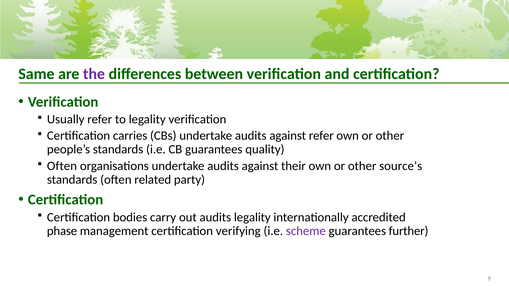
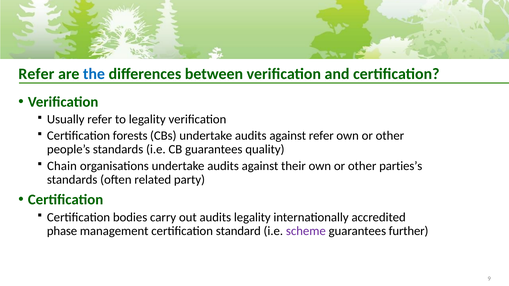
Same: Same -> Refer (36, 74)
the colour: purple -> blue (94, 74)
carries: carries -> forests (130, 136)
Often: Often -> Chain (62, 166)
source’s: source’s -> parties’s (401, 166)
verifying: verifying -> standard (238, 231)
